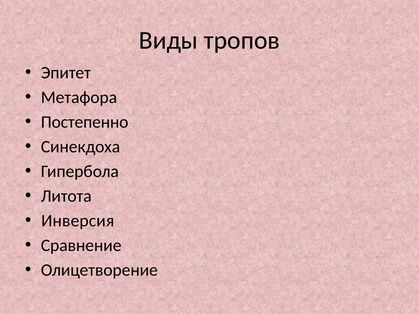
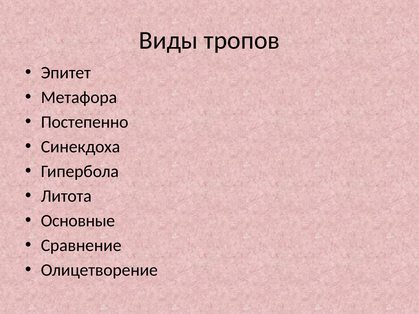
Инверсия: Инверсия -> Основные (78, 221)
